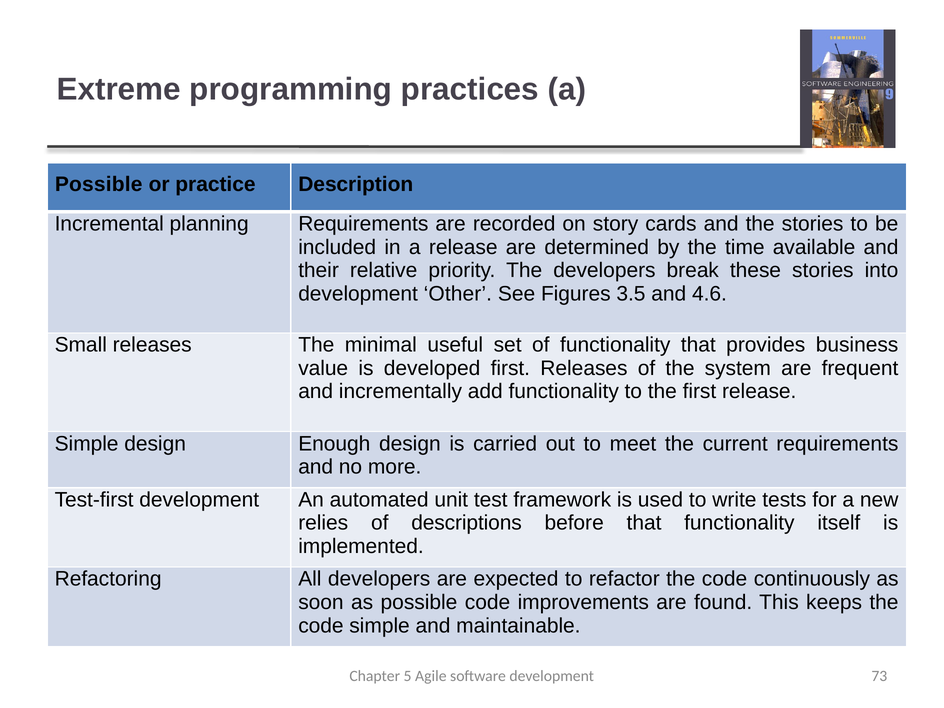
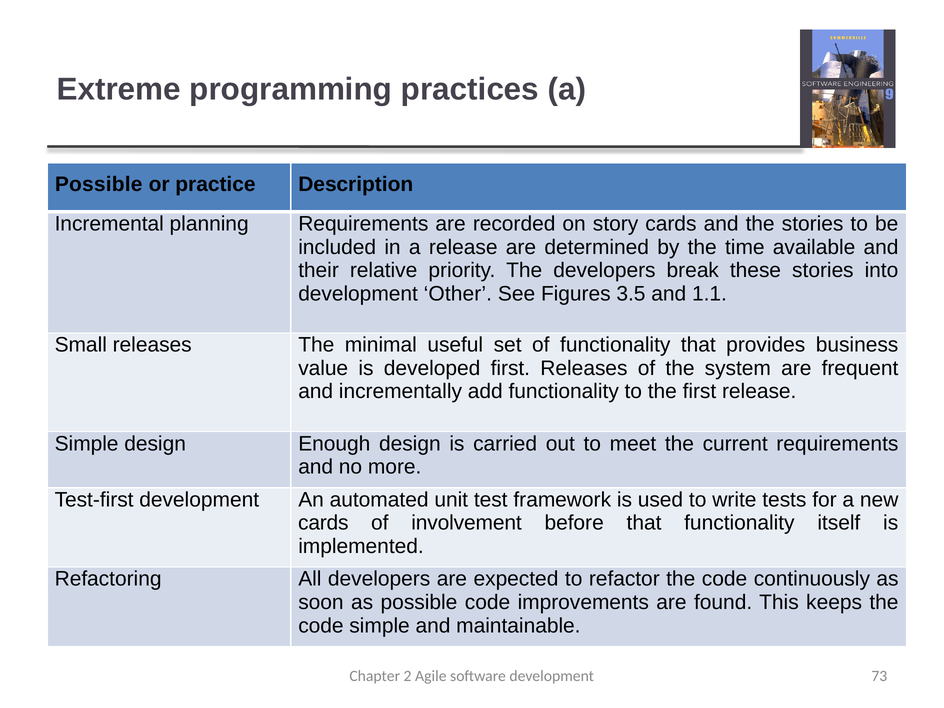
4.6: 4.6 -> 1.1 (709, 294)
relies: relies -> cards (323, 523)
descriptions: descriptions -> involvement (467, 523)
5: 5 -> 2 (408, 676)
